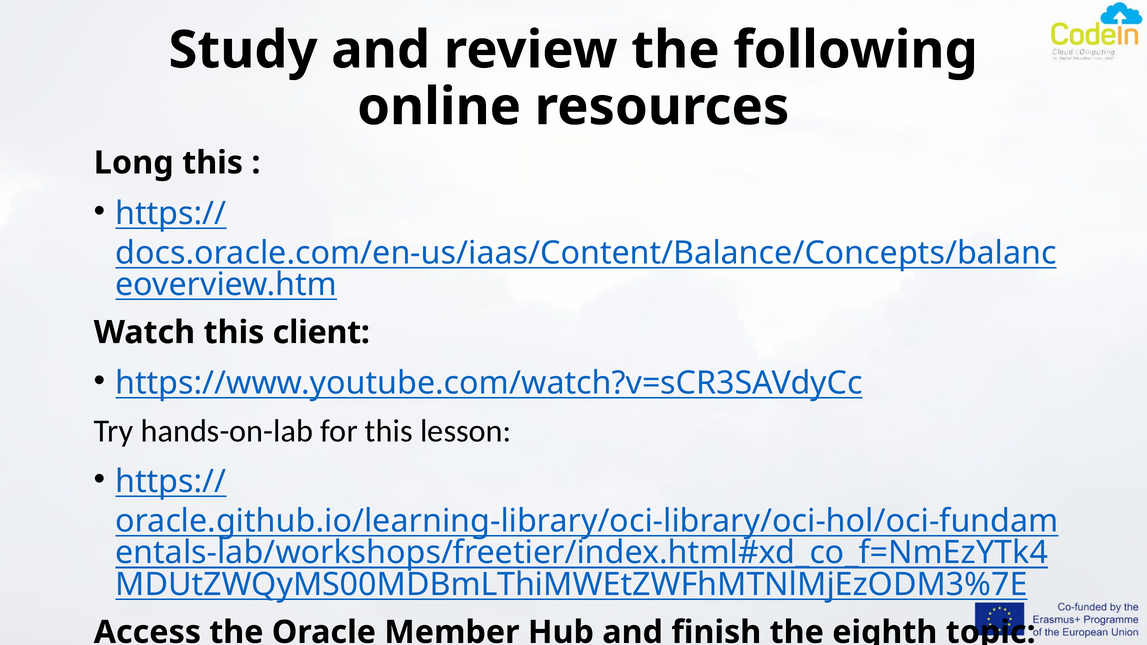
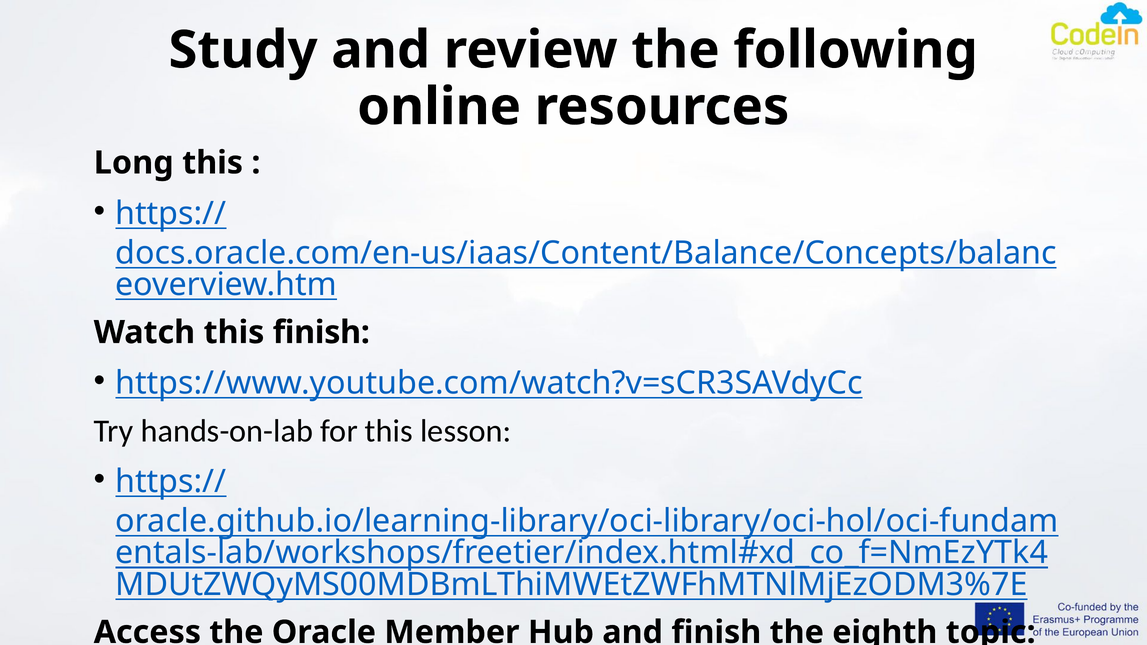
this client: client -> finish (321, 333)
